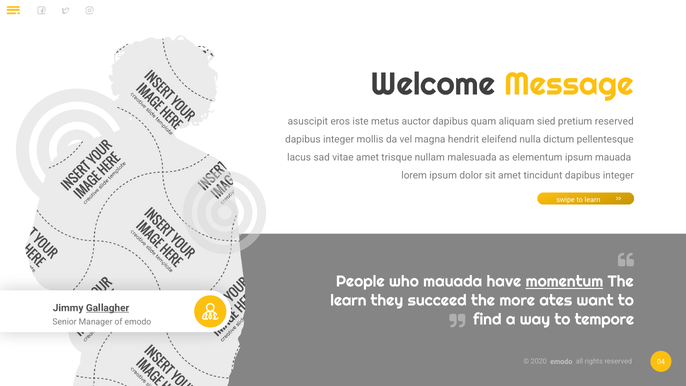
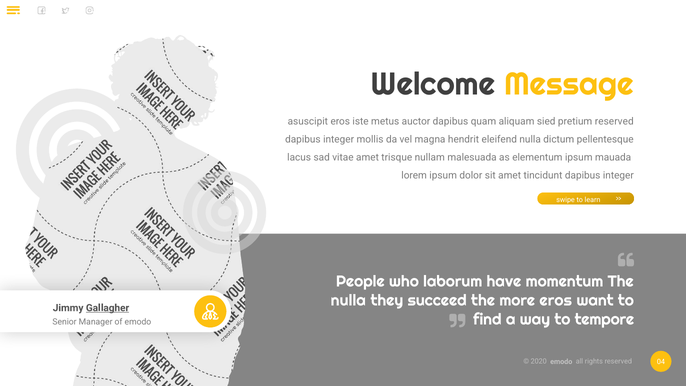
who mauada: mauada -> laborum (453, 282)
momentum underline: present -> none (564, 282)
learn: learn -> nulla (348, 300)
more ates: ates -> eros (556, 300)
